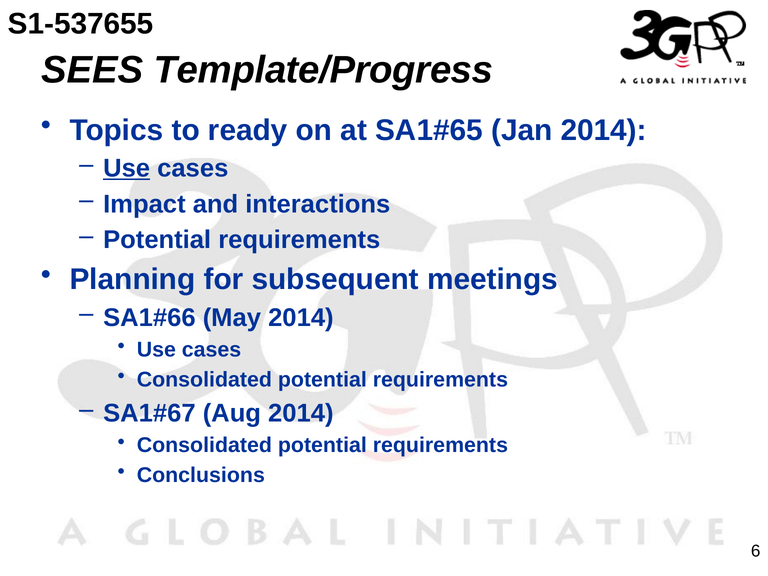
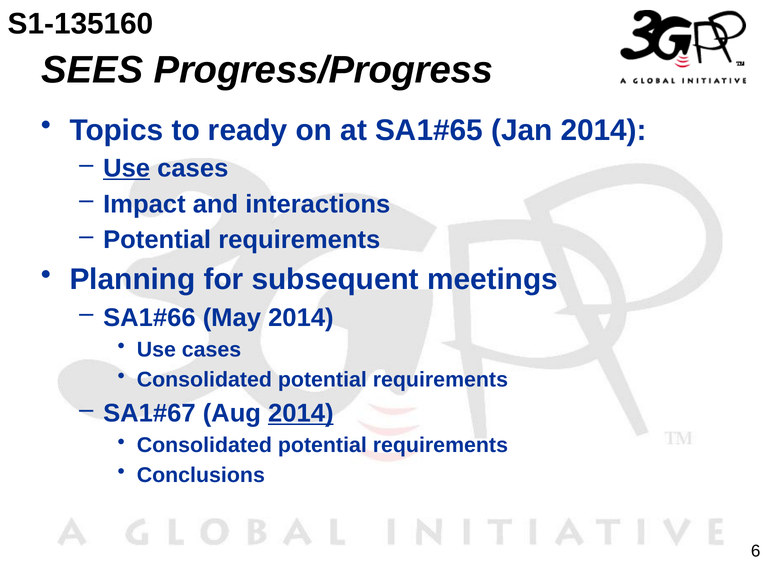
S1-537655: S1-537655 -> S1-135160 (81, 24)
Template/Progress: Template/Progress -> Progress/Progress (324, 70)
2014 underline: none -> present (301, 413)
